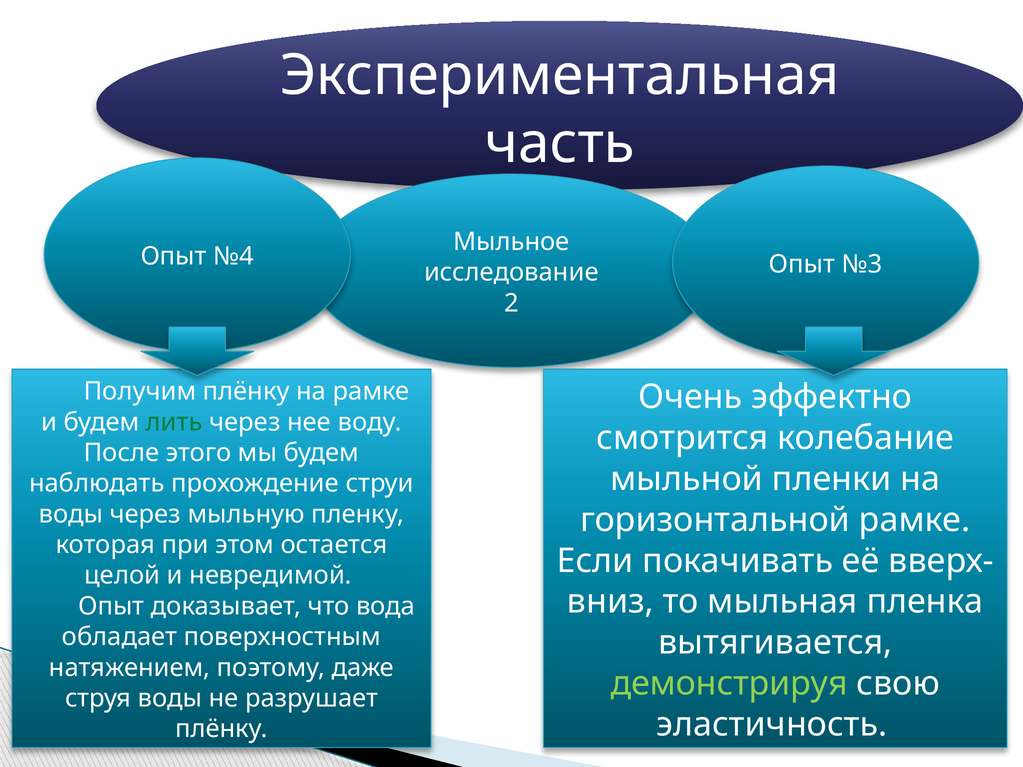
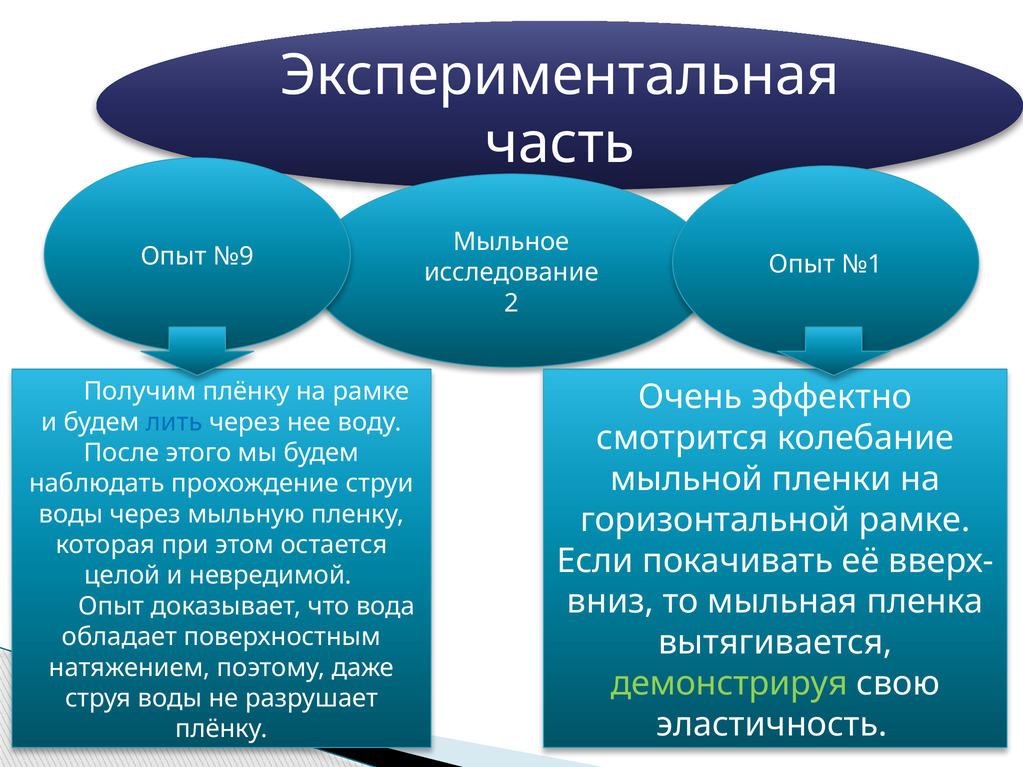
№4: №4 -> №9 (234, 256)
№3: №3 -> №1 (862, 265)
лить colour: green -> blue (174, 422)
